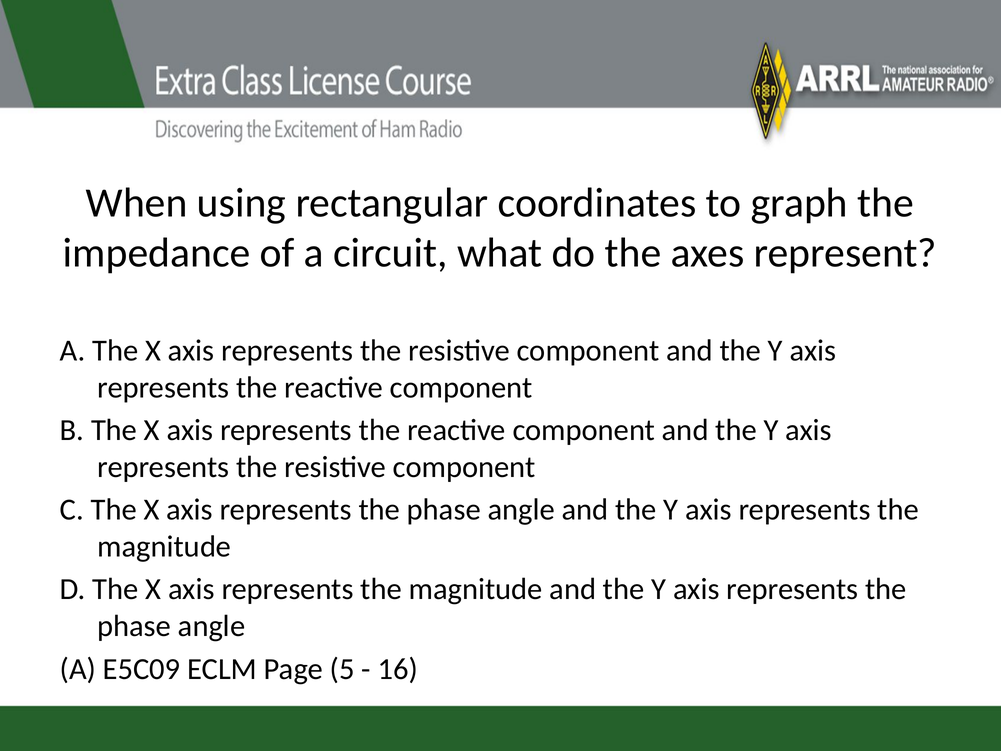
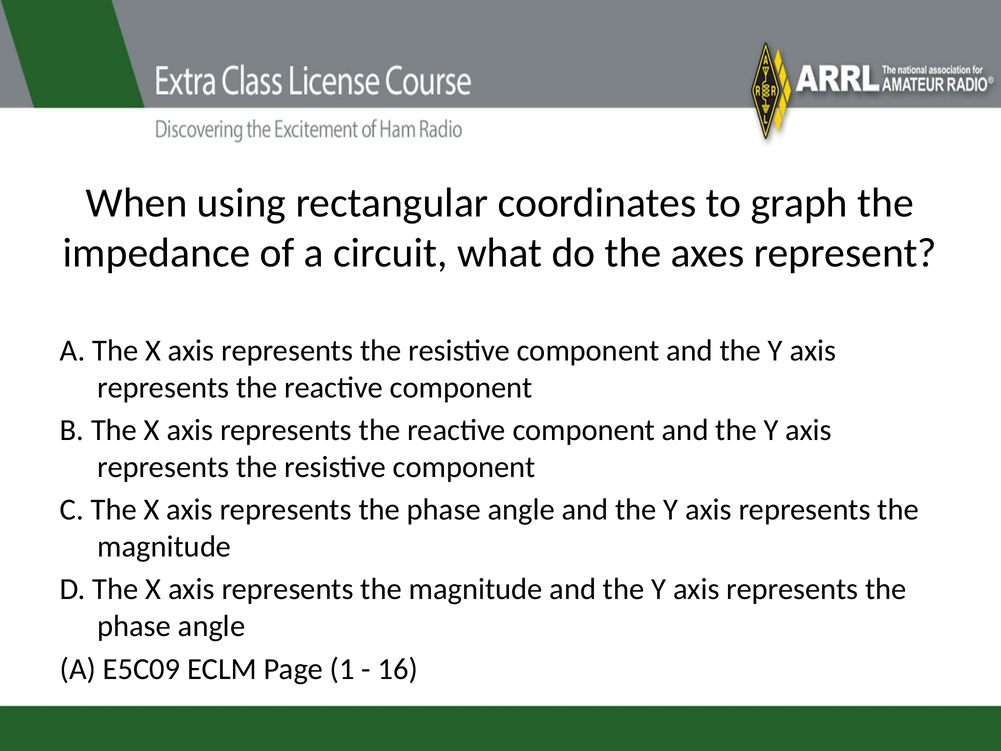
5: 5 -> 1 (342, 669)
